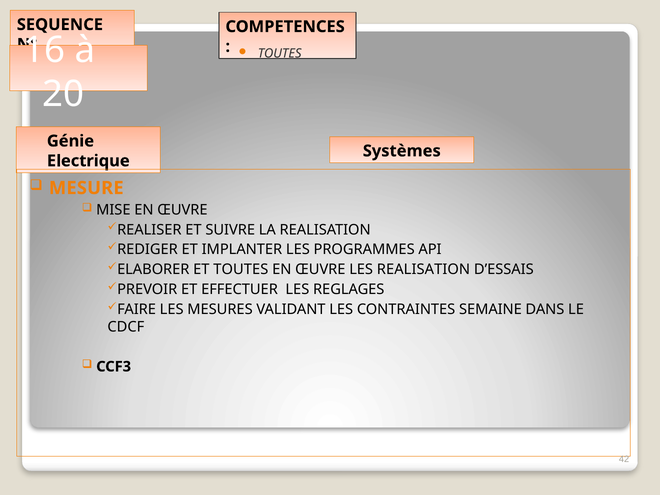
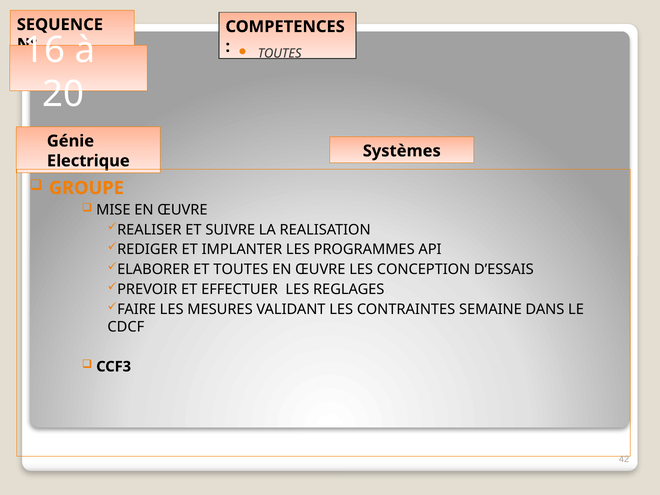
MESURE: MESURE -> GROUPE (86, 188)
LES REALISATION: REALISATION -> CONCEPTION (424, 269)
